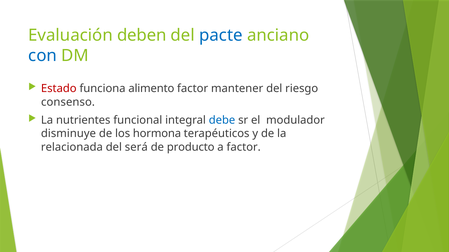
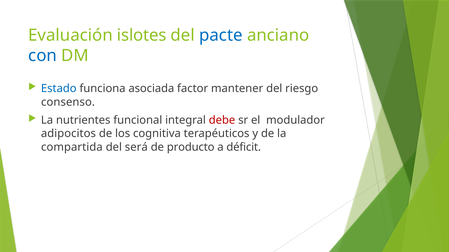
deben: deben -> islotes (142, 35)
Estado colour: red -> blue (59, 89)
alimento: alimento -> asociada (151, 89)
debe colour: blue -> red (222, 120)
disminuye: disminuye -> adipocitos (68, 134)
hormona: hormona -> cognitiva (157, 134)
relacionada: relacionada -> compartida (72, 147)
a factor: factor -> déficit (244, 147)
